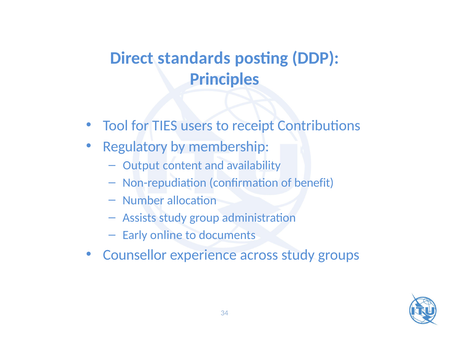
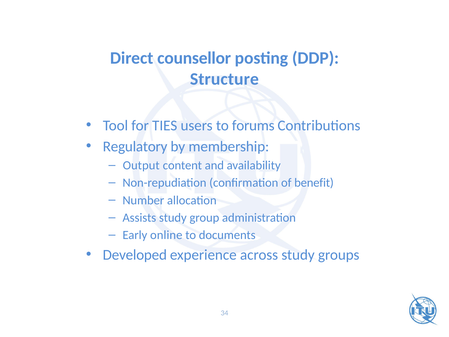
standards: standards -> counsellor (194, 58)
Principles: Principles -> Structure (224, 79)
receipt: receipt -> forums (253, 125)
Counsellor: Counsellor -> Developed (135, 255)
